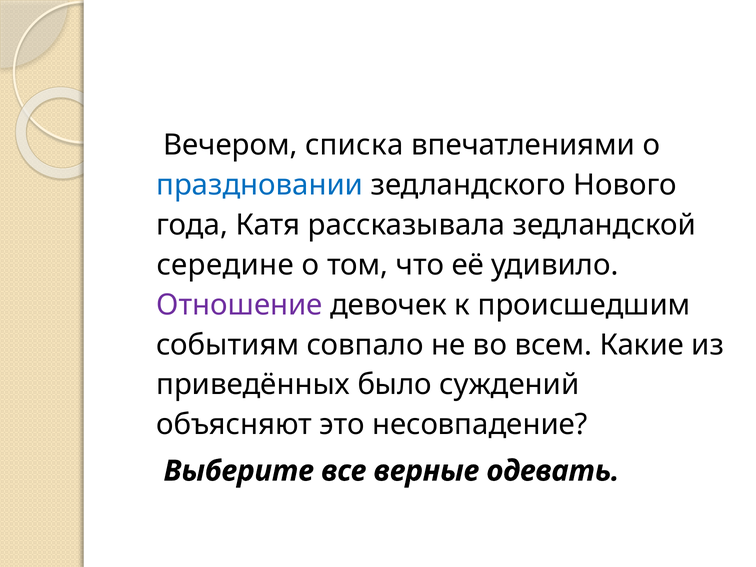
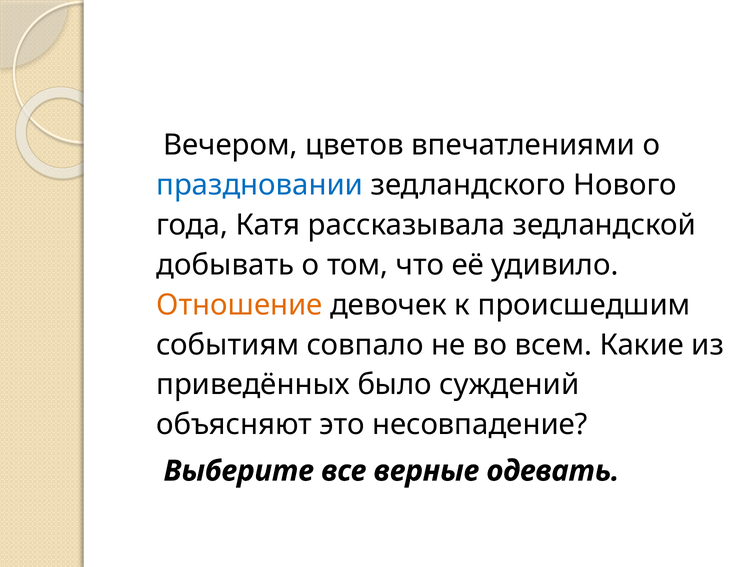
списка: списка -> цветов (354, 145)
середине: середине -> добывать (225, 265)
Отношение colour: purple -> orange (240, 305)
